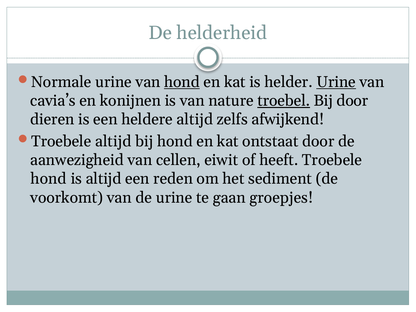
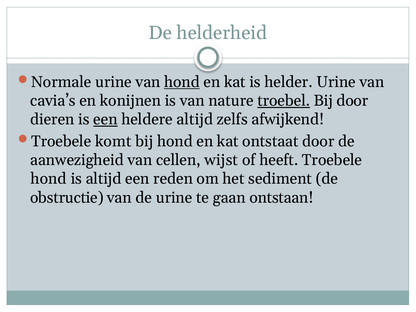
Urine underline: present -> none (336, 82)
een underline: none -> present (105, 119)
Troebele altijd: altijd -> komt (113, 141)
eiwit: eiwit -> wijst (221, 160)
voorkomt: voorkomt -> obstructie (67, 198)
groepjes: groepjes -> ontstaan (281, 198)
